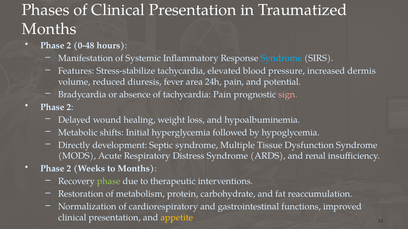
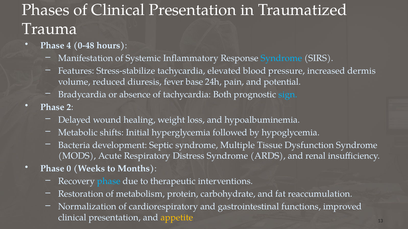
Months: Months -> Trauma (49, 29)
2: 2 -> 4 (69, 46)
area: area -> base (194, 82)
tachycardia Pain: Pain -> Both (222, 95)
sign colour: pink -> light blue (288, 95)
Directly: Directly -> Bacteria (74, 145)
2: 2 -> 0 (69, 169)
phase colour: light green -> light blue (109, 182)
